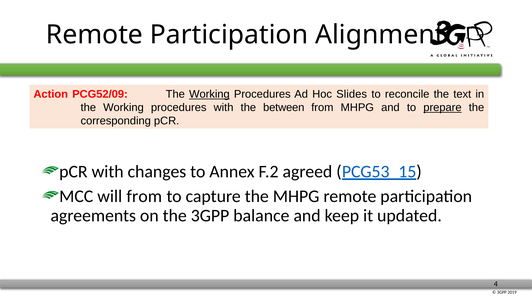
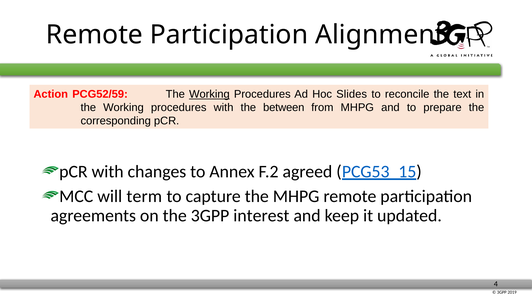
PCG52/09: PCG52/09 -> PCG52/59 (100, 94)
prepare underline: present -> none (442, 108)
will from: from -> term (144, 197)
balance: balance -> interest (261, 216)
